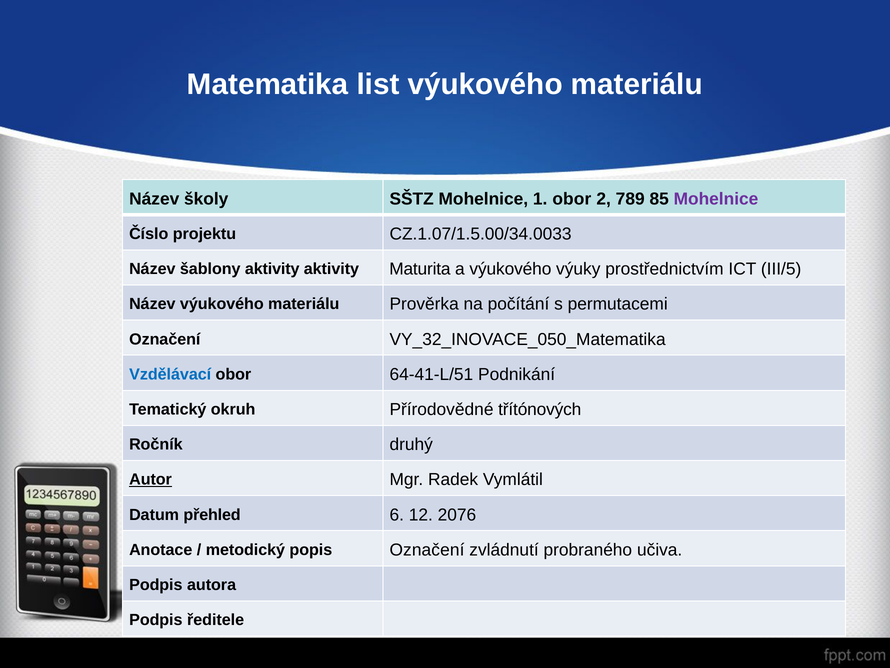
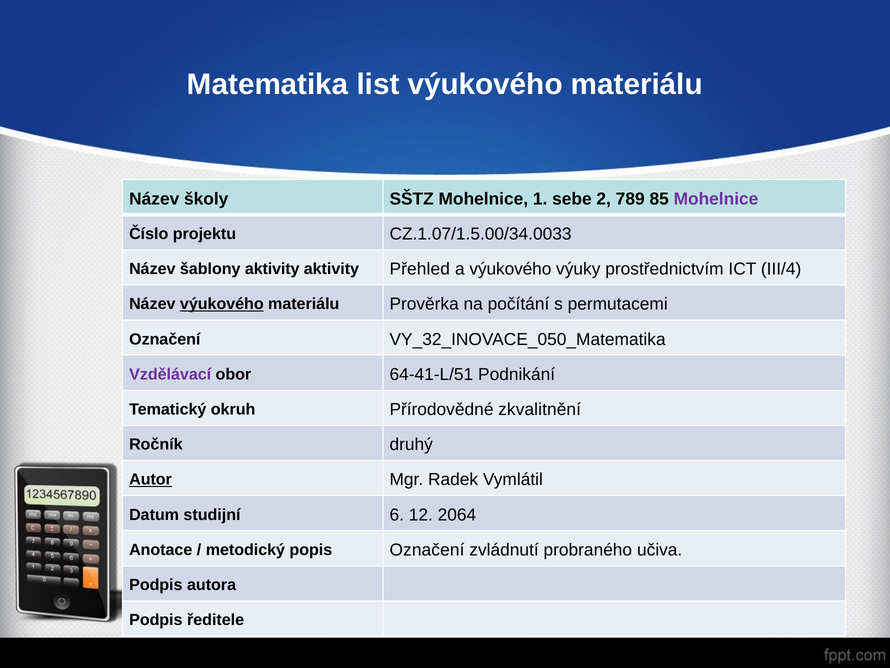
1 obor: obor -> sebe (572, 199)
Maturita: Maturita -> Přehled (420, 269)
III/5: III/5 -> III/4 (781, 269)
výukového underline: none -> present (222, 304)
Vzdělávací colour: blue -> purple (170, 374)
třítónových: třítónových -> zkvalitnění (540, 409)
přehled: přehled -> studijní (212, 514)
2076: 2076 -> 2064 (457, 514)
